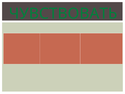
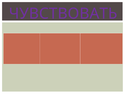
ЧУВСТВОВАТЬ colour: green -> purple (63, 14)
